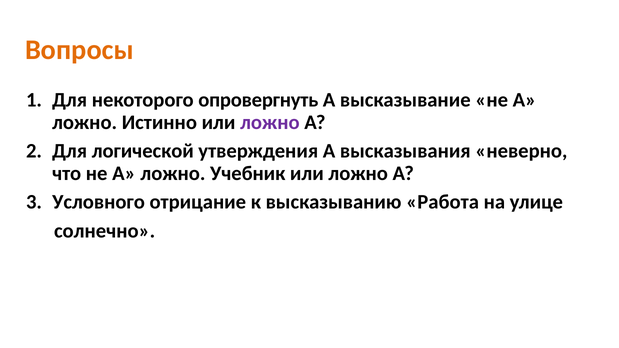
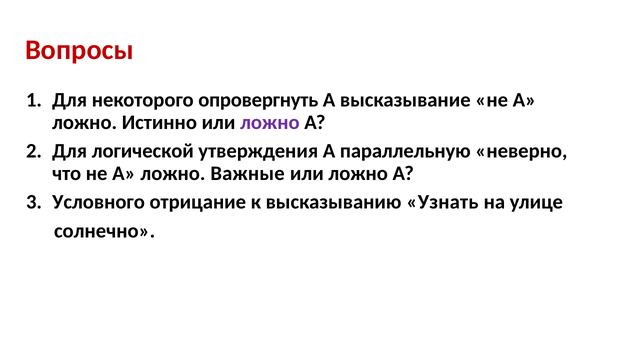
Вопросы colour: orange -> red (79, 50)
высказывания: высказывания -> параллельную (405, 151)
Учебник: Учебник -> Важные (248, 173)
Работа: Работа -> Узнать (442, 202)
